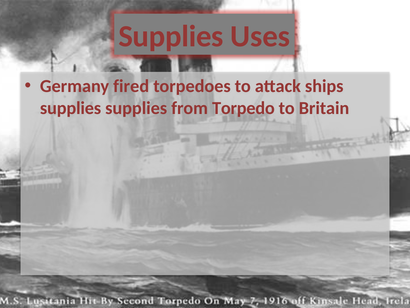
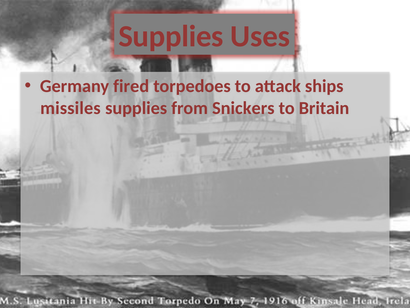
supplies: supplies -> missiles (70, 108)
Torpedo: Torpedo -> Snickers (243, 108)
